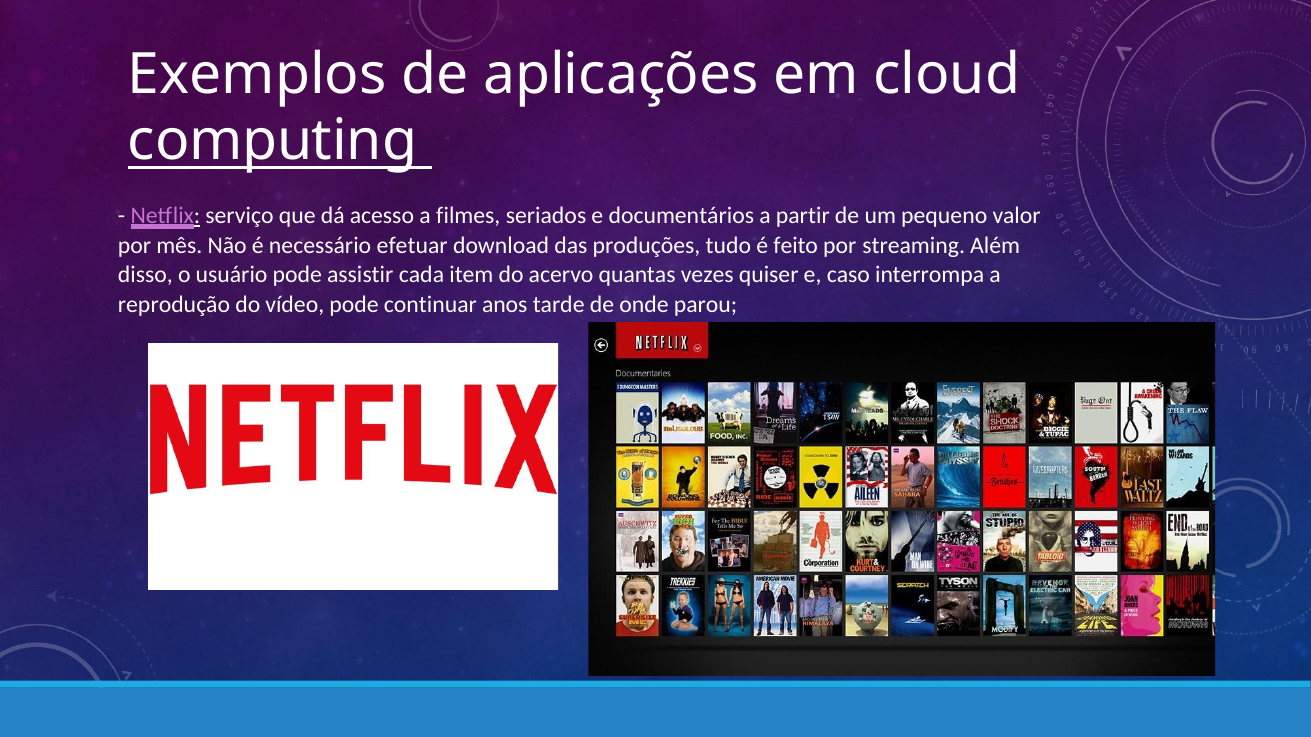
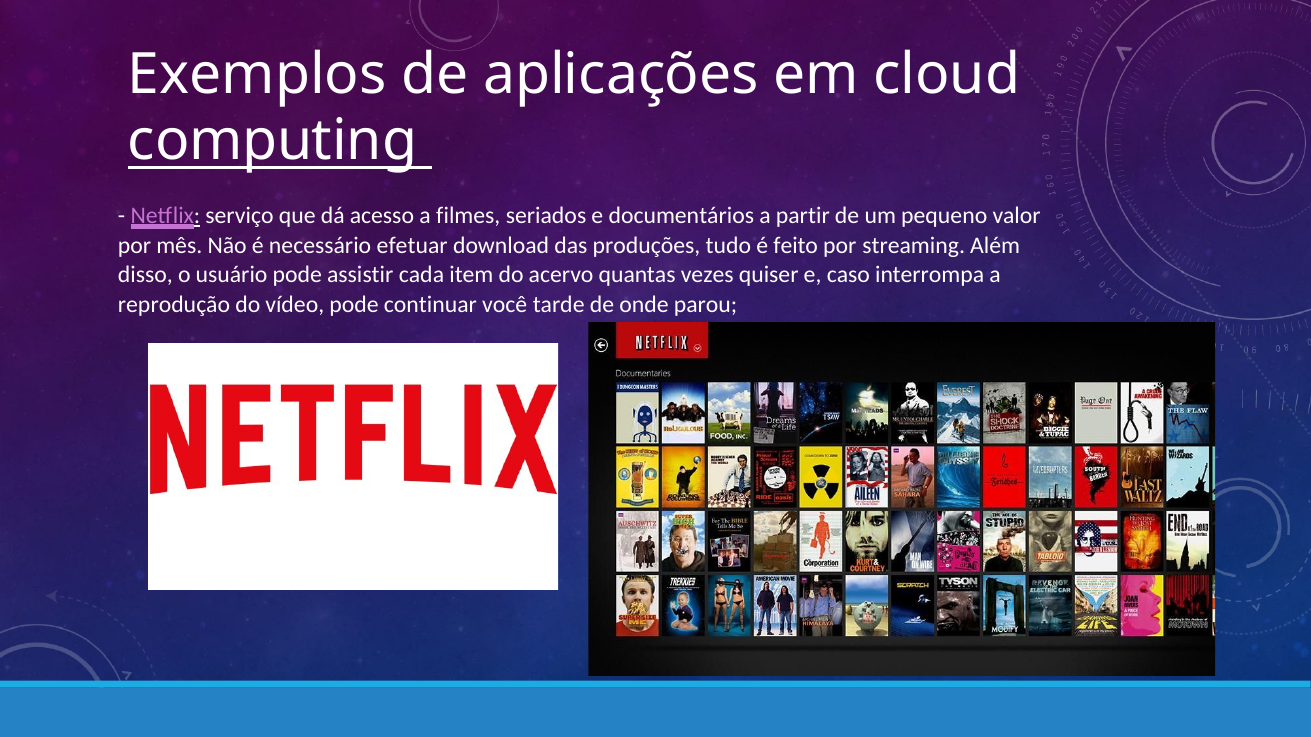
anos: anos -> você (505, 305)
